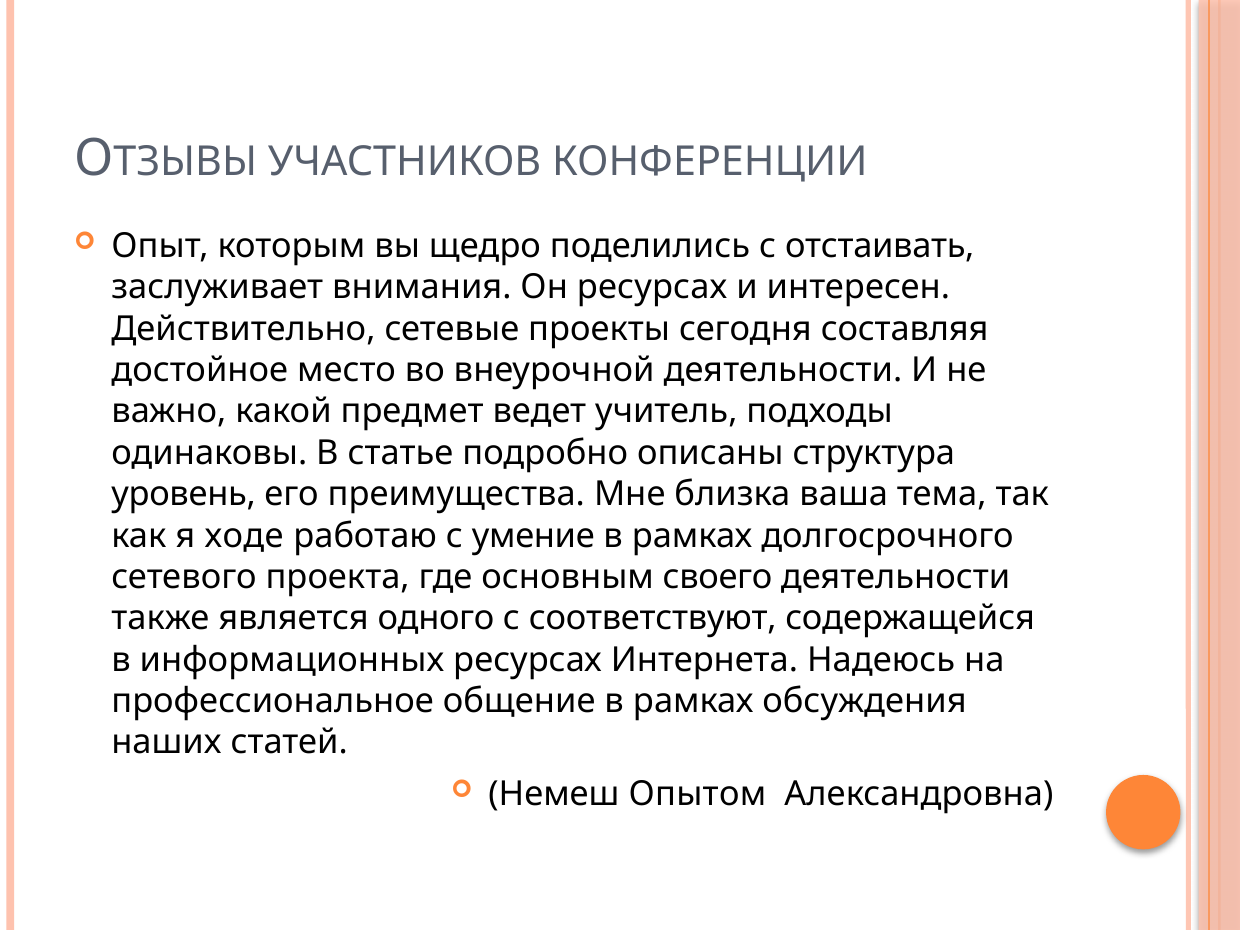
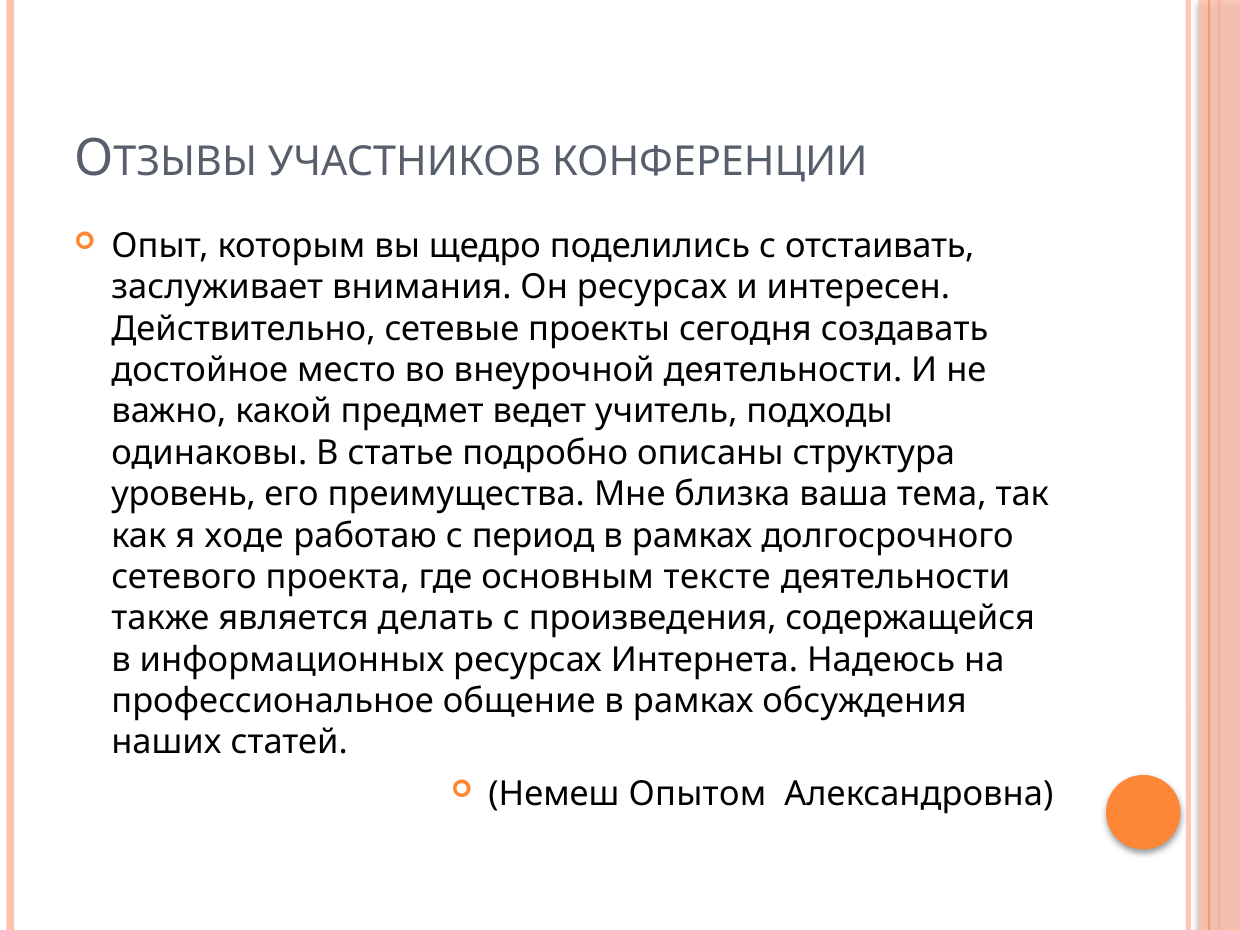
составляя: составляя -> создавать (905, 329)
умение: умение -> период (533, 536)
своего: своего -> тексте (717, 577)
одного: одного -> делать (436, 618)
соответствуют: соответствуют -> произведения (653, 618)
